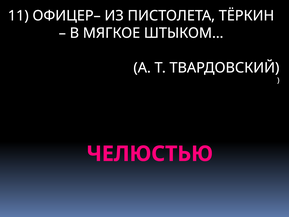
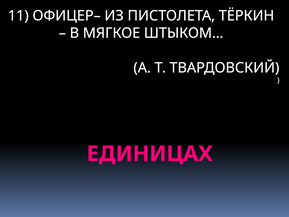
ЧЕЛЮСТЬЮ: ЧЕЛЮСТЬЮ -> ЕДИНИЦАХ (150, 154)
